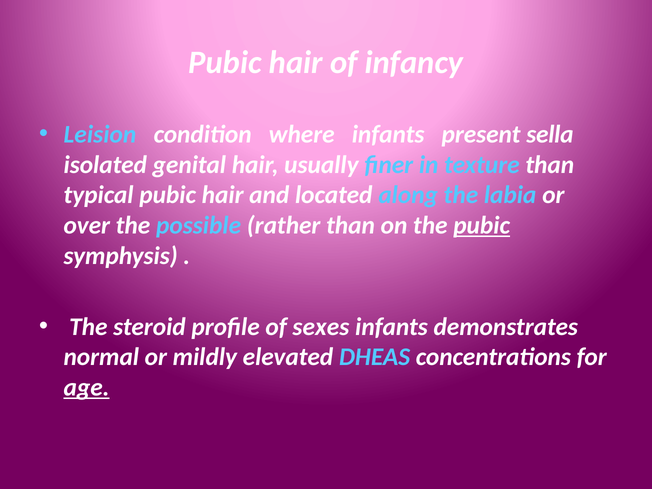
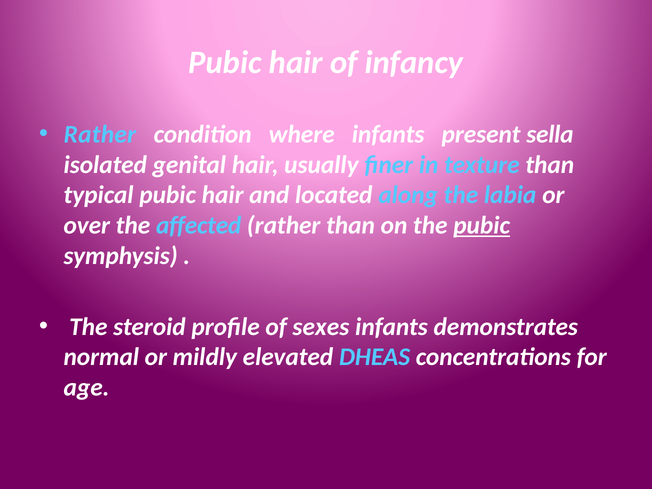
Leision: Leision -> Rather (100, 134)
possible: possible -> affected (199, 225)
age underline: present -> none (87, 387)
